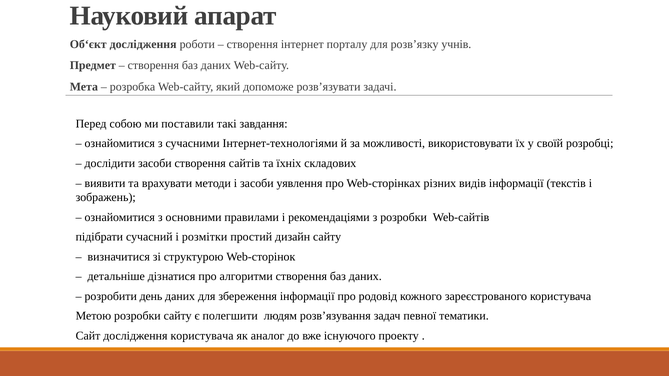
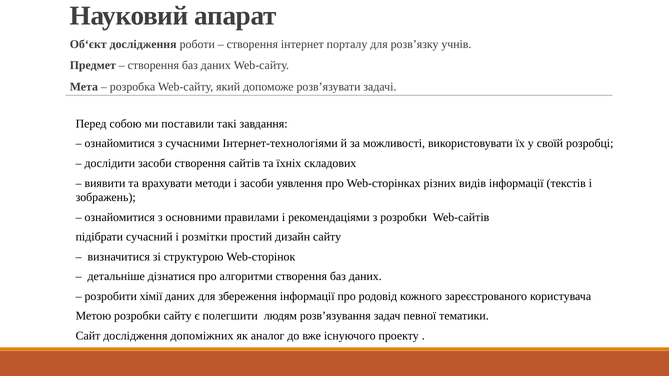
день: день -> хімії (151, 296)
дослідження користувача: користувача -> допоміжних (202, 336)
